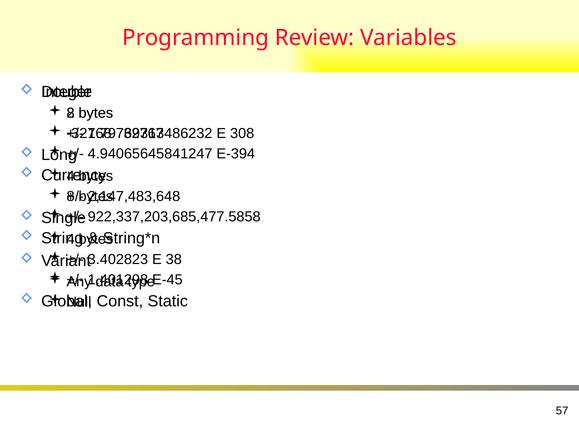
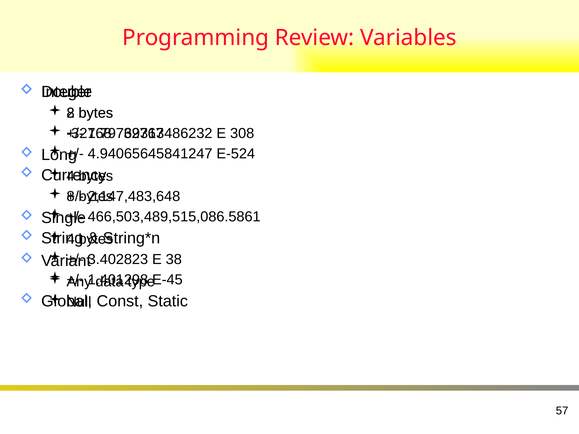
E-394: E-394 -> E-524 (236, 154)
922,337,203,685,477.5858: 922,337,203,685,477.5858 -> 466,503,489,515,086.5861 (174, 217)
